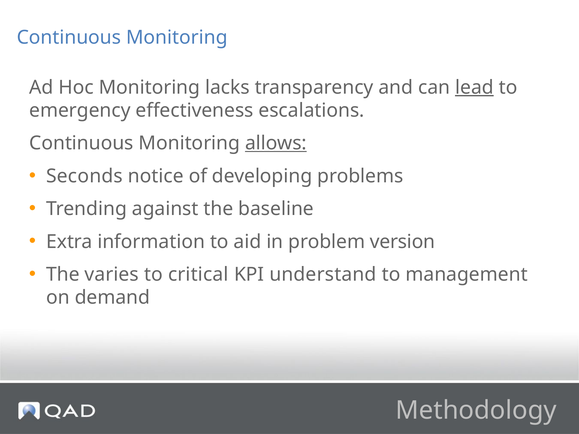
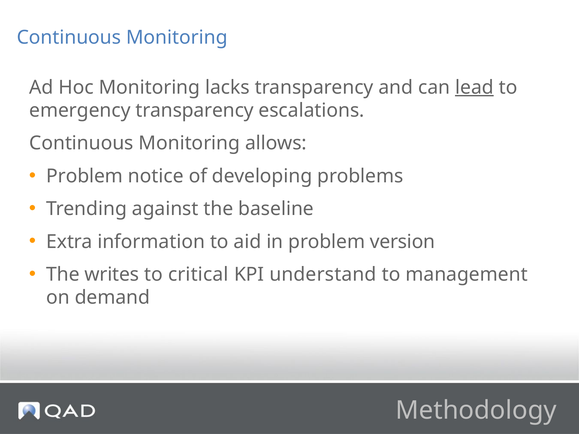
emergency effectiveness: effectiveness -> transparency (195, 111)
allows underline: present -> none (276, 143)
Seconds: Seconds -> Problem (85, 176)
varies: varies -> writes (112, 275)
